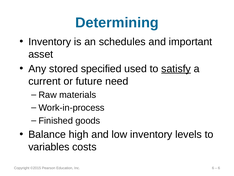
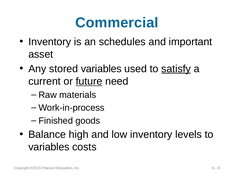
Determining: Determining -> Commercial (117, 23)
stored specified: specified -> variables (101, 69)
future underline: none -> present (89, 81)
